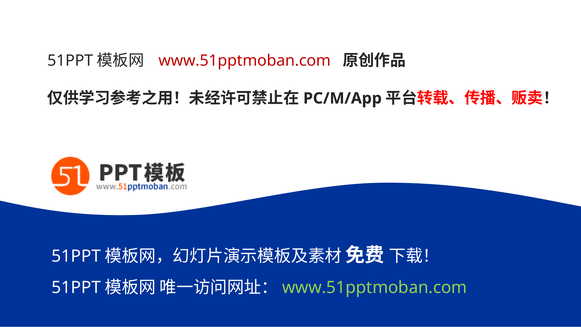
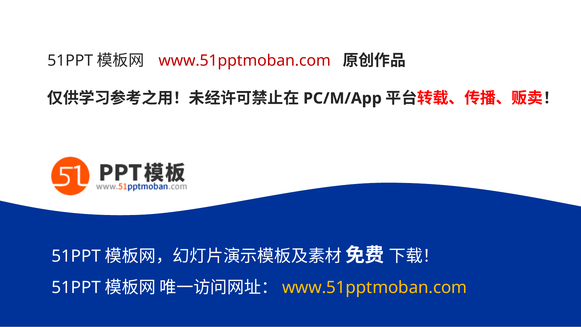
www.51pptmoban.com colour: light green -> yellow (375, 287)
